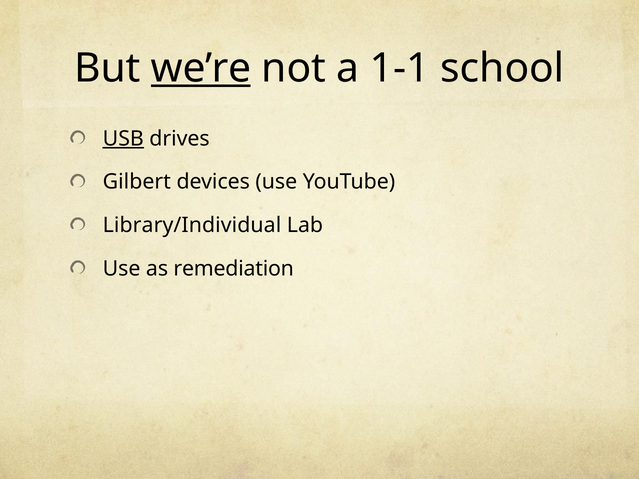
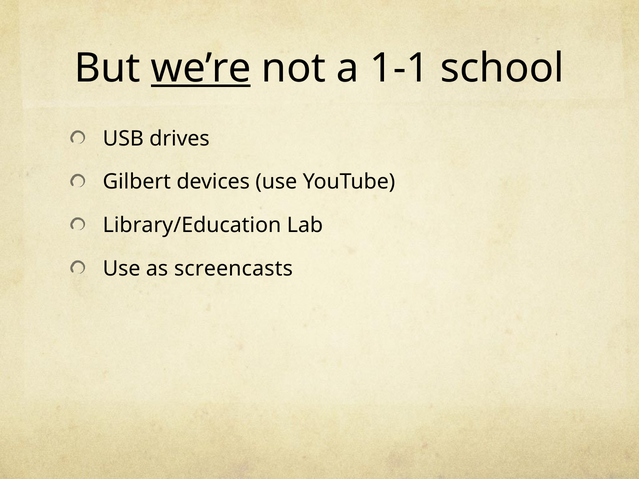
USB underline: present -> none (123, 139)
Library/Individual: Library/Individual -> Library/Education (192, 225)
remediation: remediation -> screencasts (233, 269)
